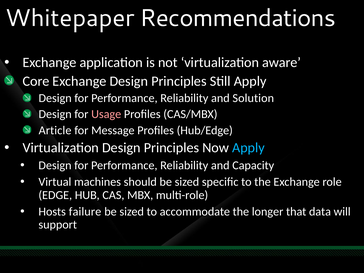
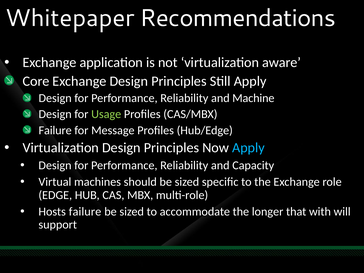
Solution: Solution -> Machine (253, 98)
Usage colour: pink -> light green (106, 114)
Article: Article -> Failure (55, 130)
data: data -> with (320, 212)
